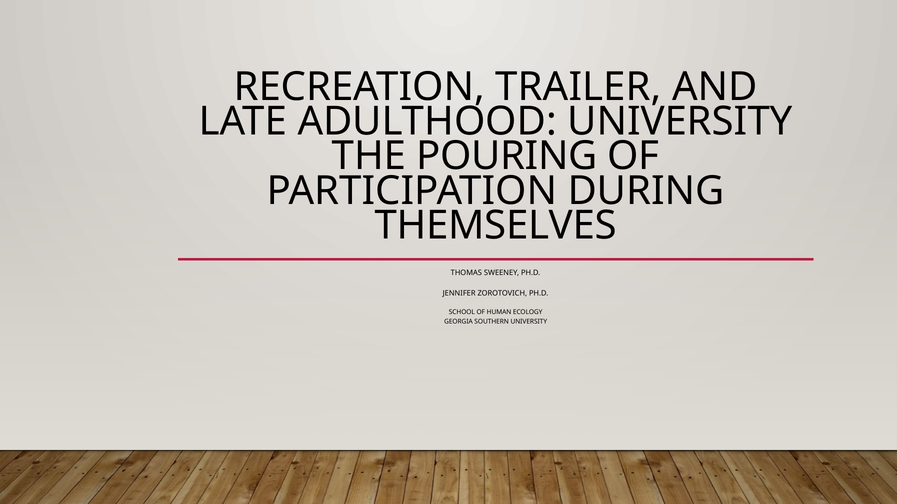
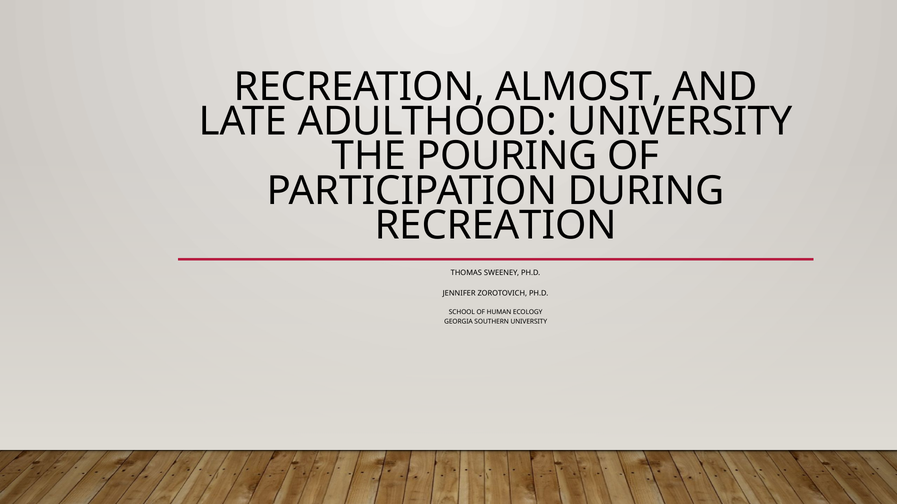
TRAILER: TRAILER -> ALMOST (579, 87)
THEMSELVES: THEMSELVES -> RECREATION (496, 226)
